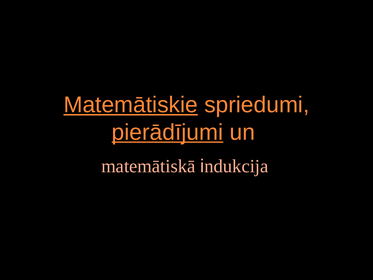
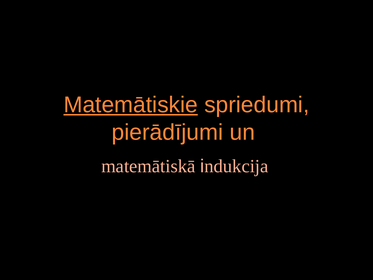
pierādījumi underline: present -> none (167, 132)
